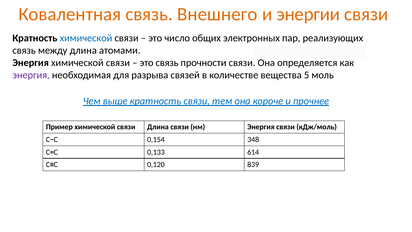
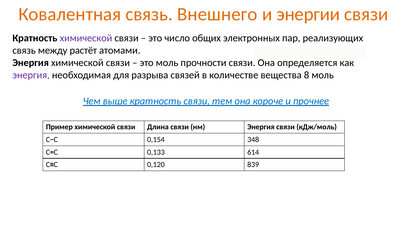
химической colour: blue -> purple (86, 38)
между длина: длина -> растёт (83, 50)
это связь: связь -> моль (167, 63)
5: 5 -> 8 (307, 75)
